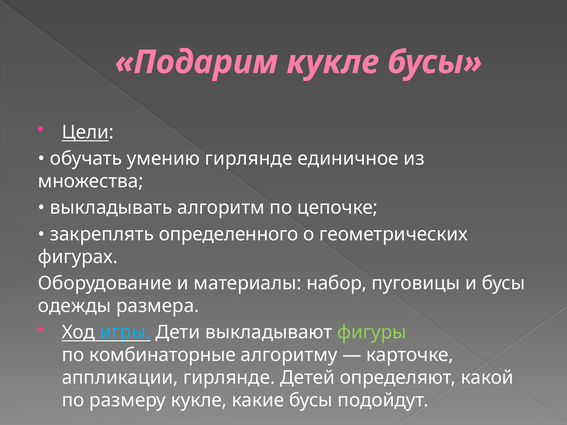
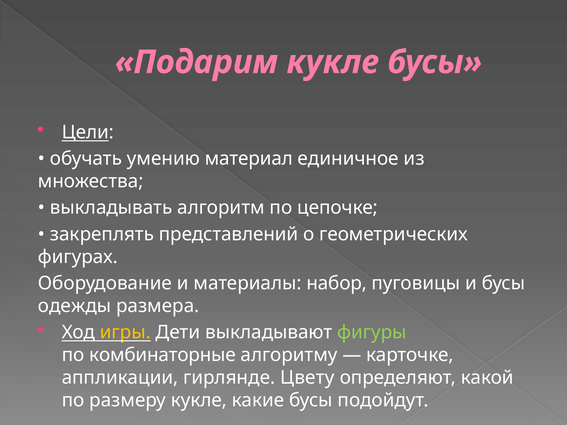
умению гирлянде: гирлянде -> материал (249, 159)
определенного: определенного -> представлений (229, 234)
игры colour: light blue -> yellow (125, 333)
Детей: Детей -> Цвету (307, 378)
